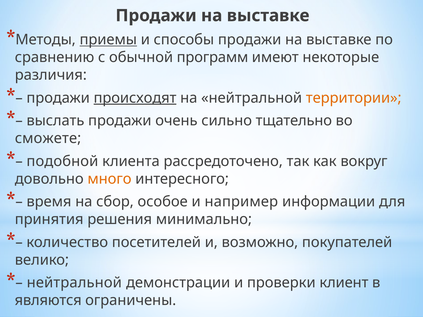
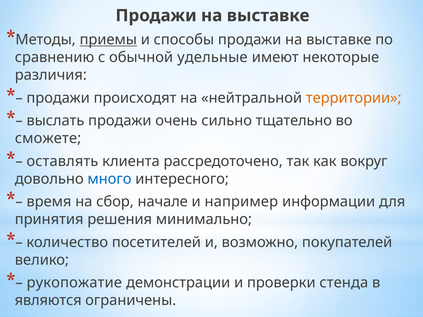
программ: программ -> удельные (212, 57)
происходят underline: present -> none (135, 98)
подобной: подобной -> оставлять (62, 161)
много colour: orange -> blue (109, 179)
особое: особое -> начале (163, 202)
нейтральной: нейтральной -> рукопожатие (74, 283)
клиент: клиент -> стенда (344, 283)
